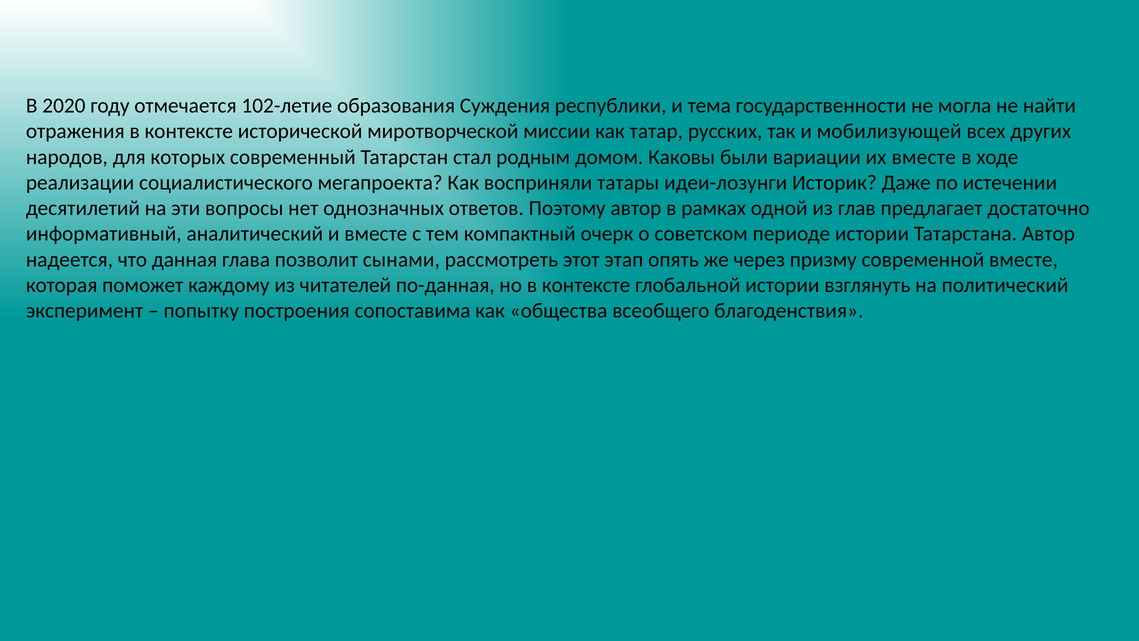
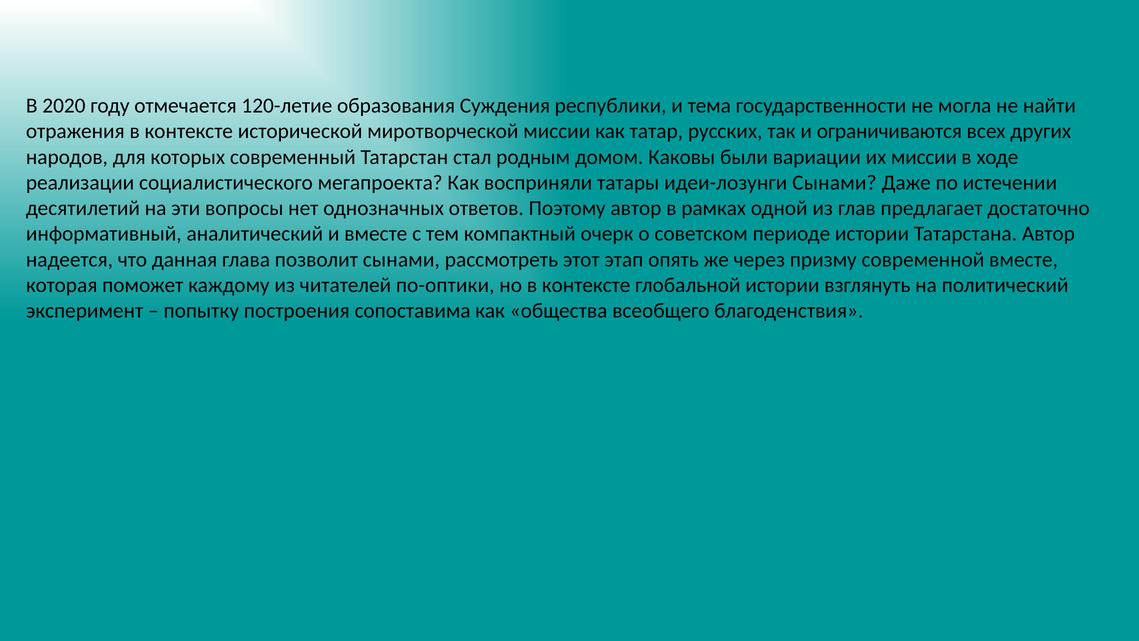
102-летие: 102-летие -> 120-летие (287, 106)
мобилизующей: мобилизующей -> ограничиваются (889, 131)
их вместе: вместе -> миссии (924, 157)
идеи-лозунги Историк: Историк -> Сынами (834, 183)
по-данная: по-данная -> по-оптики (445, 285)
